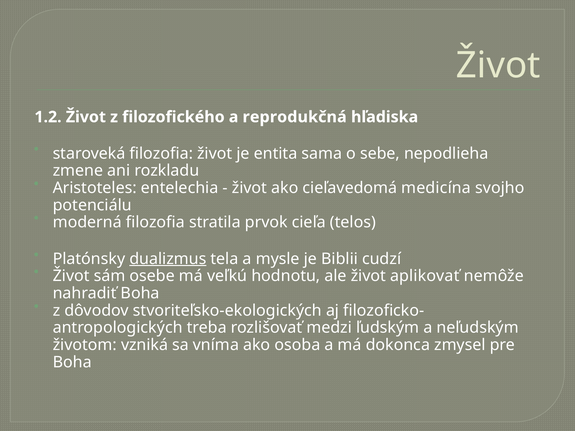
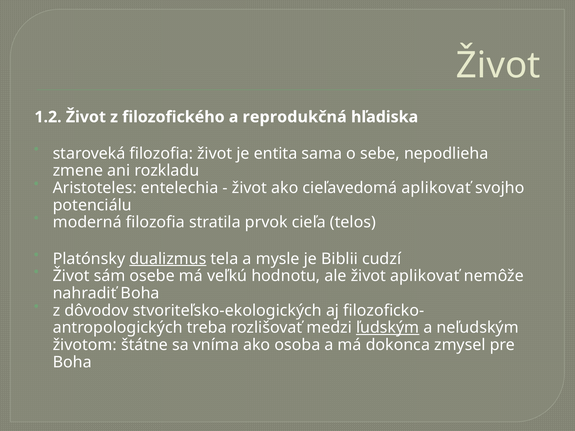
cieľavedomá medicína: medicína -> aplikovať (436, 188)
ľudským underline: none -> present (388, 328)
vzniká: vzniká -> štátne (145, 345)
